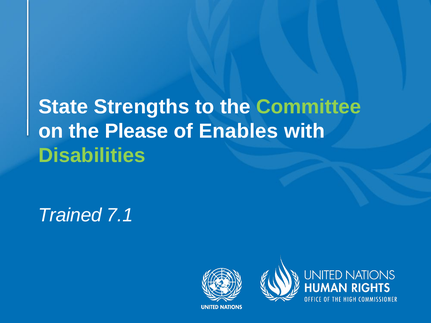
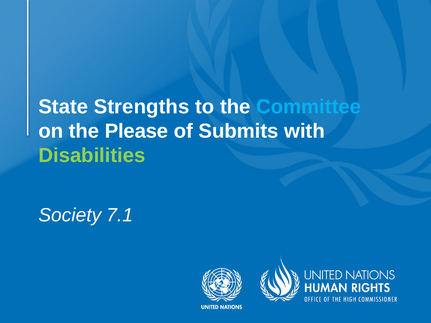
Committee colour: light green -> light blue (309, 107)
Enables: Enables -> Submits (239, 131)
Trained: Trained -> Society (70, 215)
